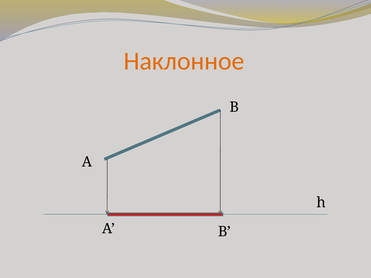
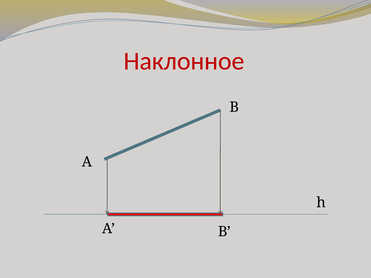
Наклонное colour: orange -> red (184, 61)
